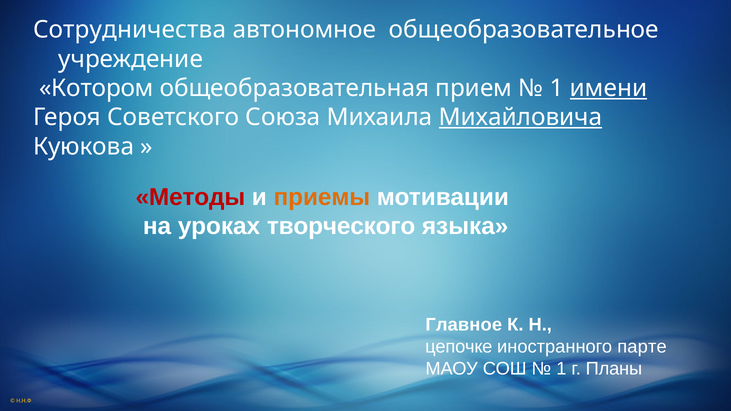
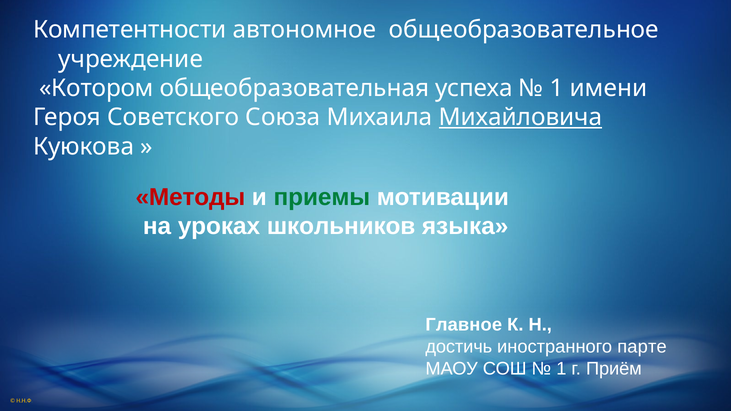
Сотрудничества: Сотрудничества -> Компетентности (130, 30)
прием: прием -> успеха (474, 88)
имени underline: present -> none (608, 88)
приемы colour: orange -> green (322, 197)
творческого: творческого -> школьников (341, 226)
цепочке: цепочке -> достичь (459, 347)
Планы: Планы -> Приём (614, 369)
